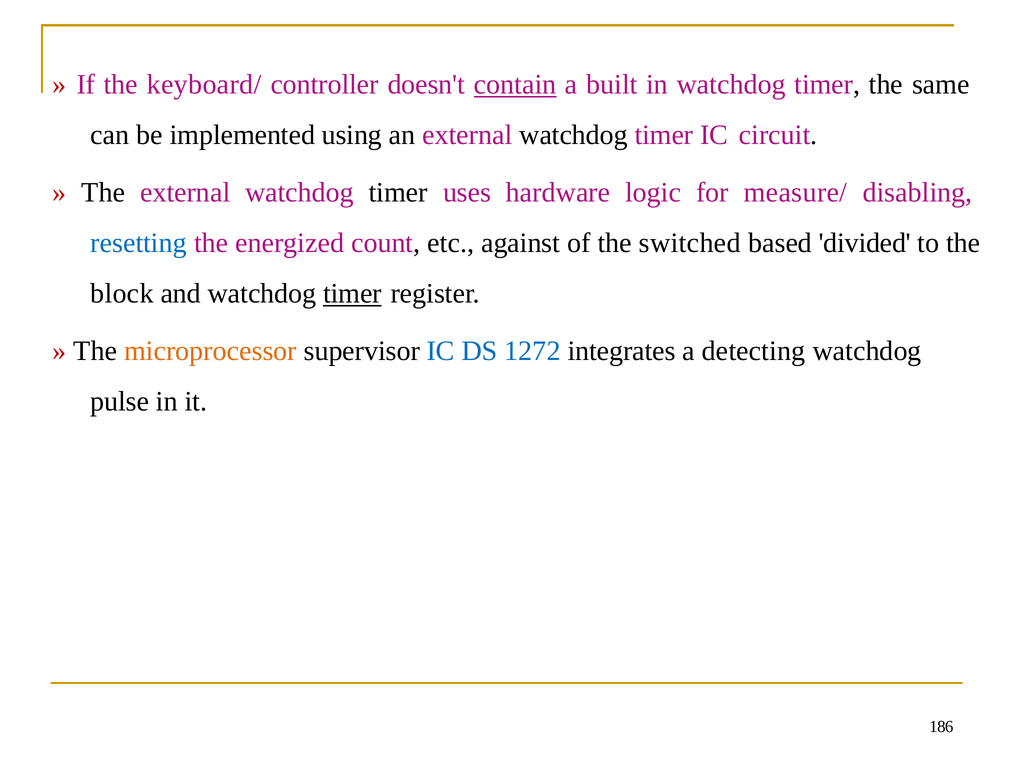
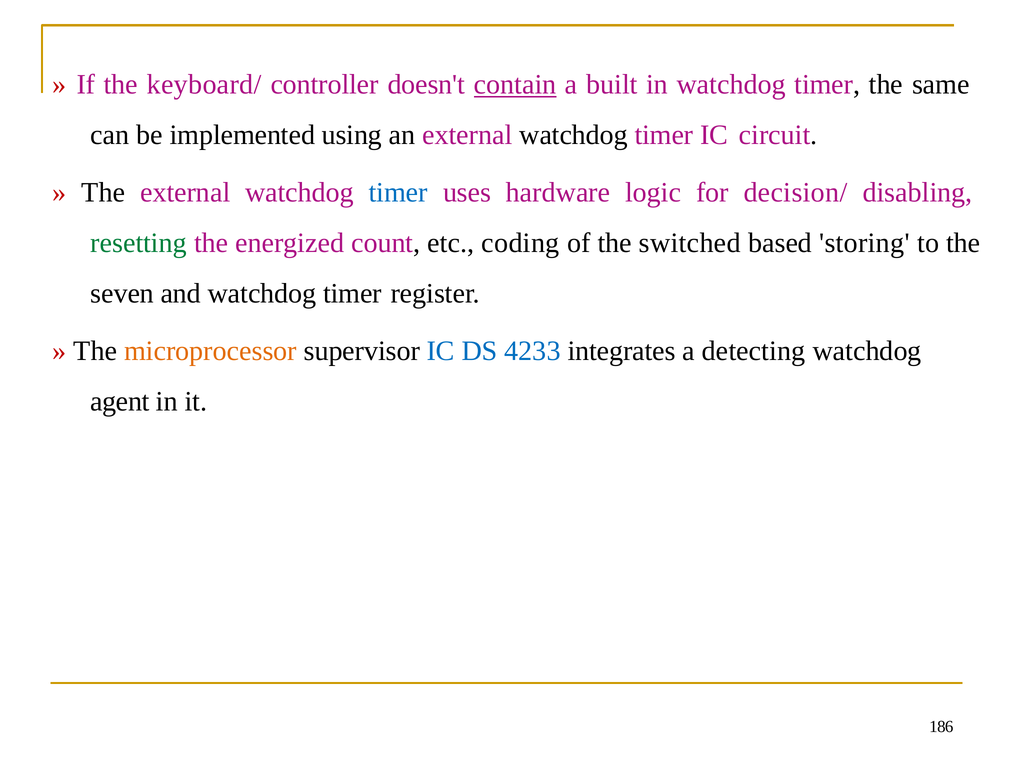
timer colour: black -> blue (398, 193)
measure/: measure/ -> decision/ (795, 193)
resetting colour: blue -> green (139, 243)
against: against -> coding (520, 243)
divided: divided -> storing (864, 243)
block: block -> seven (122, 294)
timer underline: present -> none (352, 294)
1272: 1272 -> 4233 (533, 351)
pulse: pulse -> agent (120, 402)
